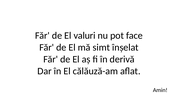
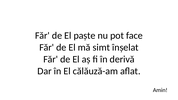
valuri: valuri -> paște (84, 36)
